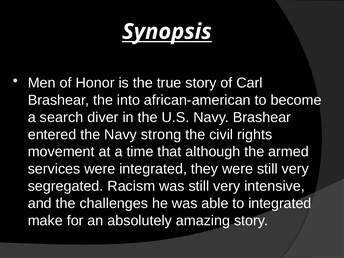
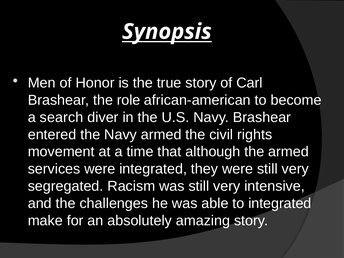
into: into -> role (129, 100)
Navy strong: strong -> armed (161, 135)
